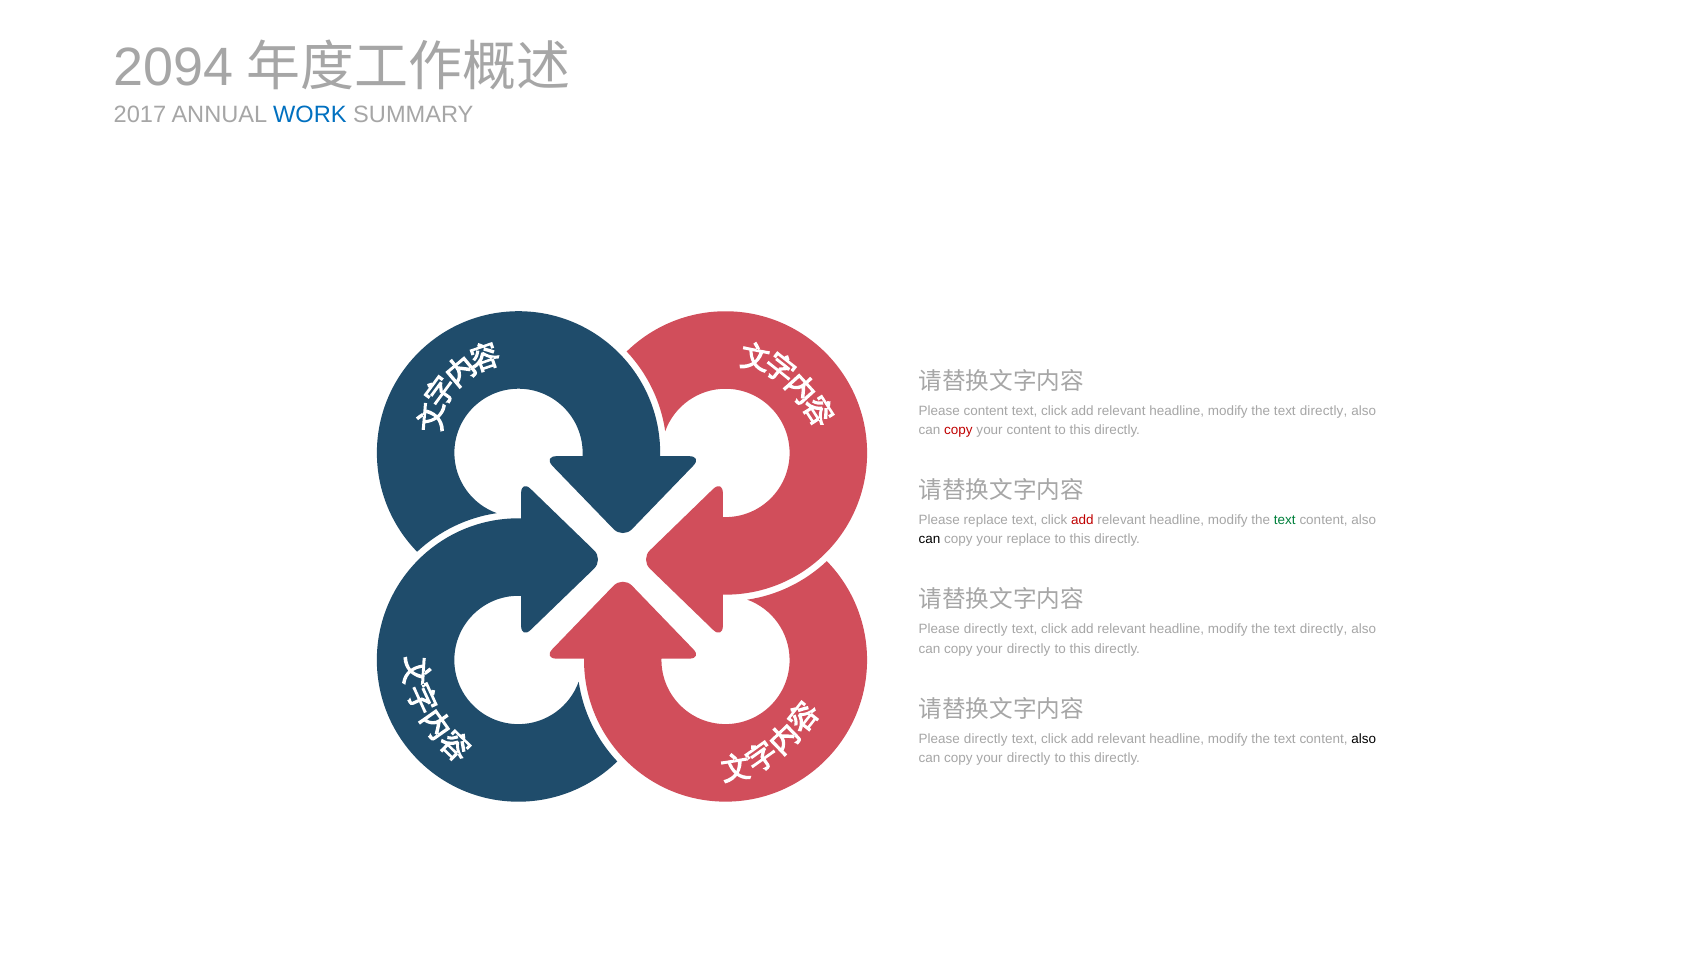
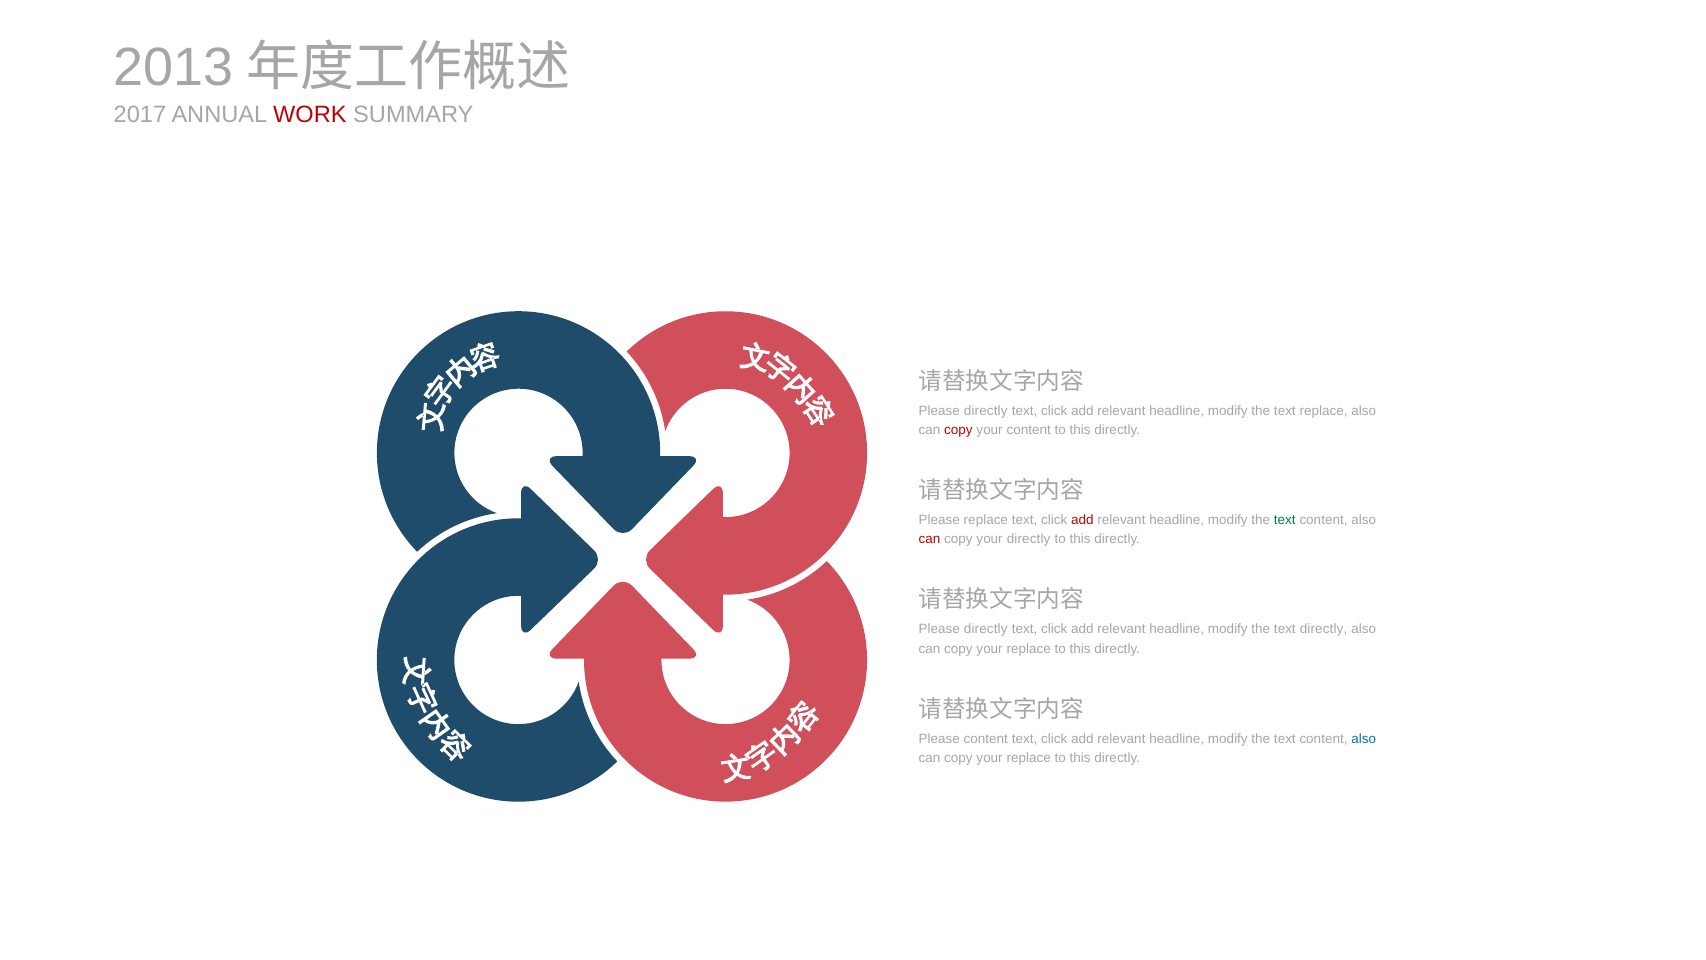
2094: 2094 -> 2013 (174, 67)
WORK colour: blue -> red (310, 114)
content: content -> directly (986, 411)
directly: directly -> replace (1324, 411)
can colour: black -> red (930, 539)
your replace: replace -> directly (1029, 539)
directly: directly -> replace (1029, 648)
directly: directly -> content (986, 738)
also colour: black -> blue (1364, 738)
directly: directly -> replace (1029, 758)
